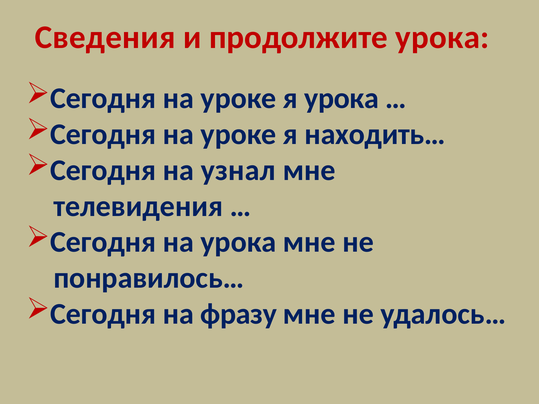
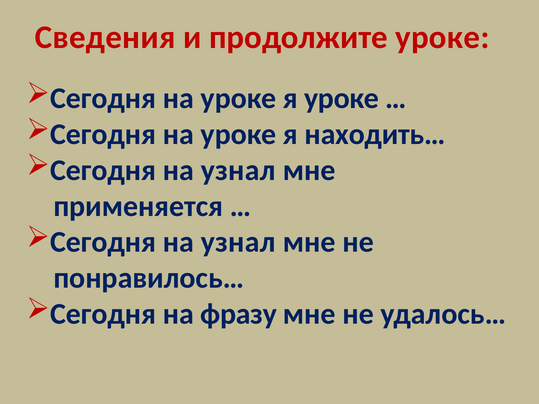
продолжите урока: урока -> уроке (442, 37)
я урока: урока -> уроке (342, 99)
телевидения: телевидения -> применяется (138, 206)
урока: урока -> узнал (238, 242)
